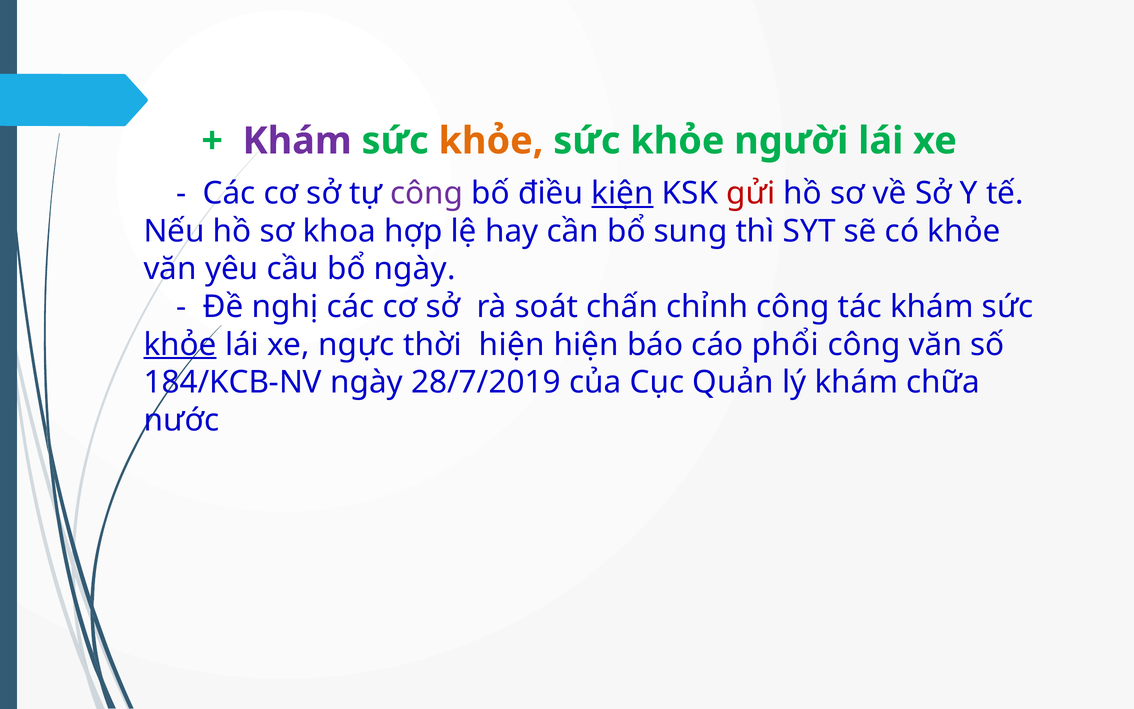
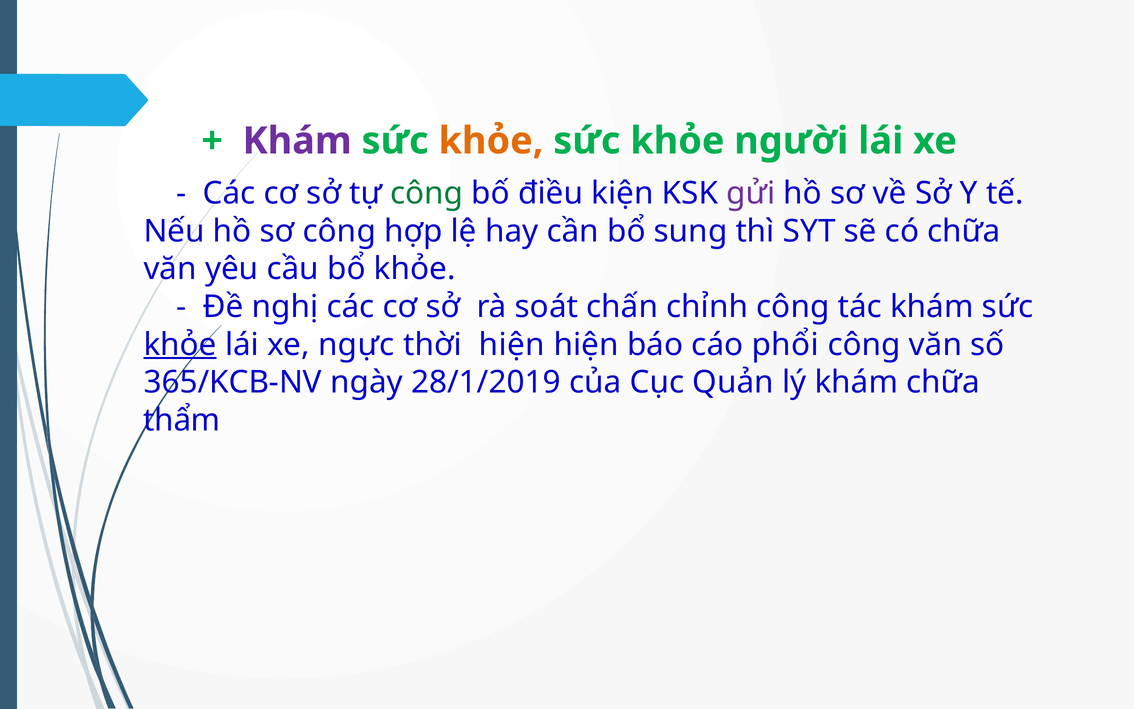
công colour: purple -> green (427, 193)
kiện underline: present -> none (622, 193)
gửi colour: red -> purple (751, 193)
sơ khoa: khoa -> công (339, 231)
có khỏe: khỏe -> chữa (964, 231)
bổ ngày: ngày -> khỏe (415, 269)
184/KCB-NV: 184/KCB-NV -> 365/KCB-NV (233, 382)
28/7/2019: 28/7/2019 -> 28/1/2019 (486, 382)
nước: nước -> thẩm (182, 420)
